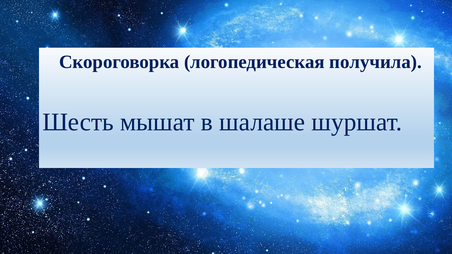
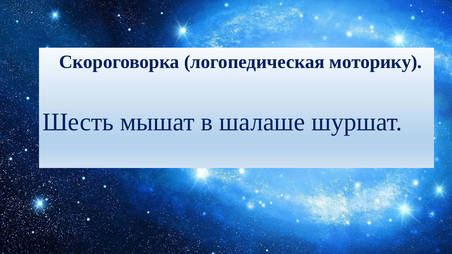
получила: получила -> моторику (376, 62)
